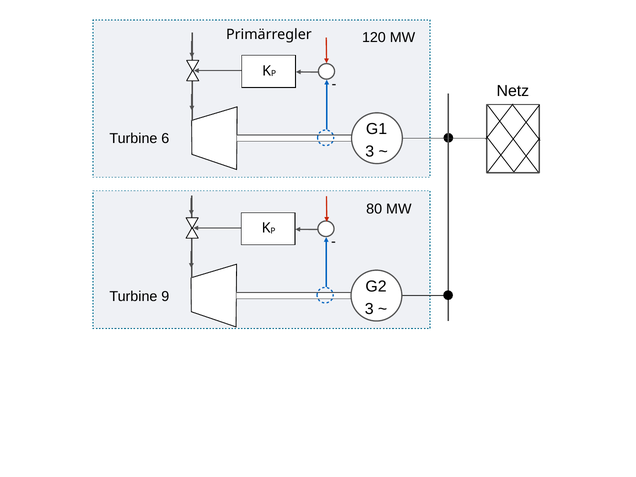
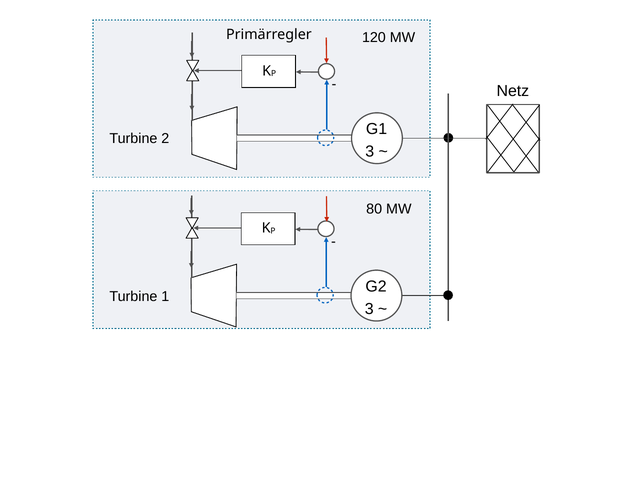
6: 6 -> 2 (165, 139)
9: 9 -> 1 (165, 297)
